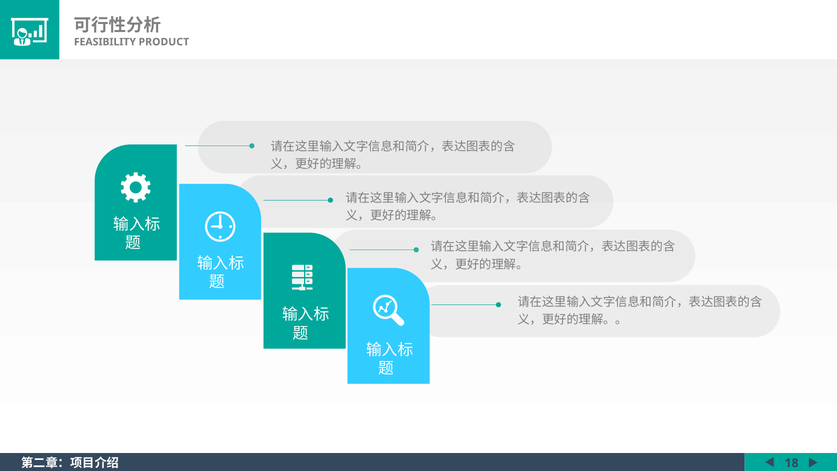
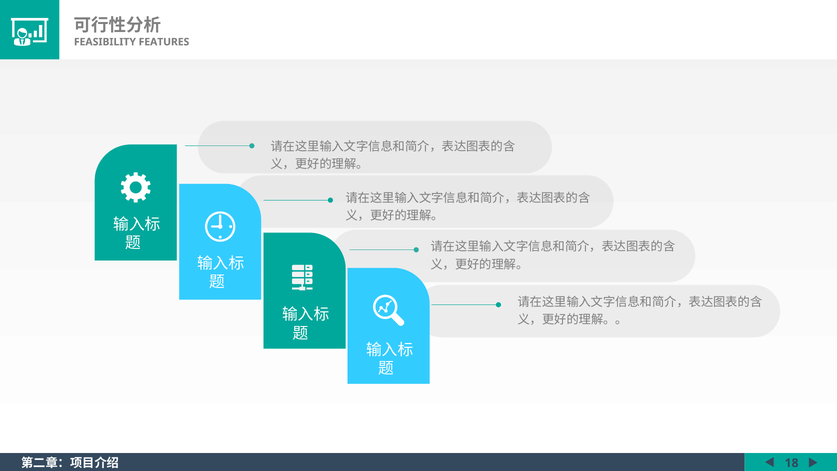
PRODUCT: PRODUCT -> FEATURES (164, 42)
